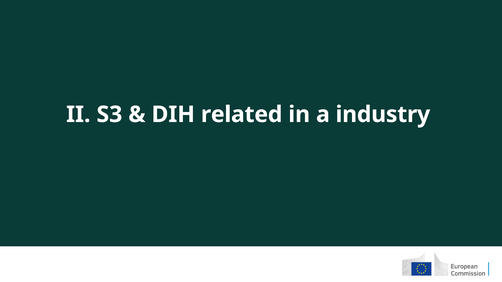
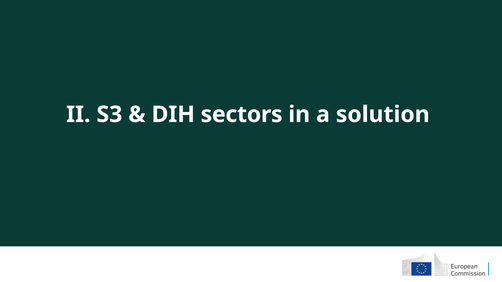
related: related -> sectors (242, 115)
industry: industry -> solution (383, 115)
